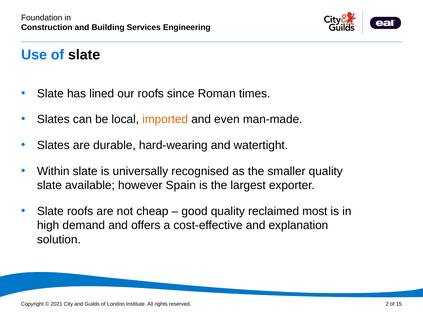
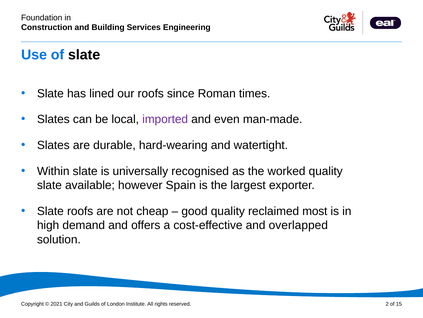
imported colour: orange -> purple (165, 119)
smaller: smaller -> worked (286, 171)
explanation: explanation -> overlapped (298, 225)
